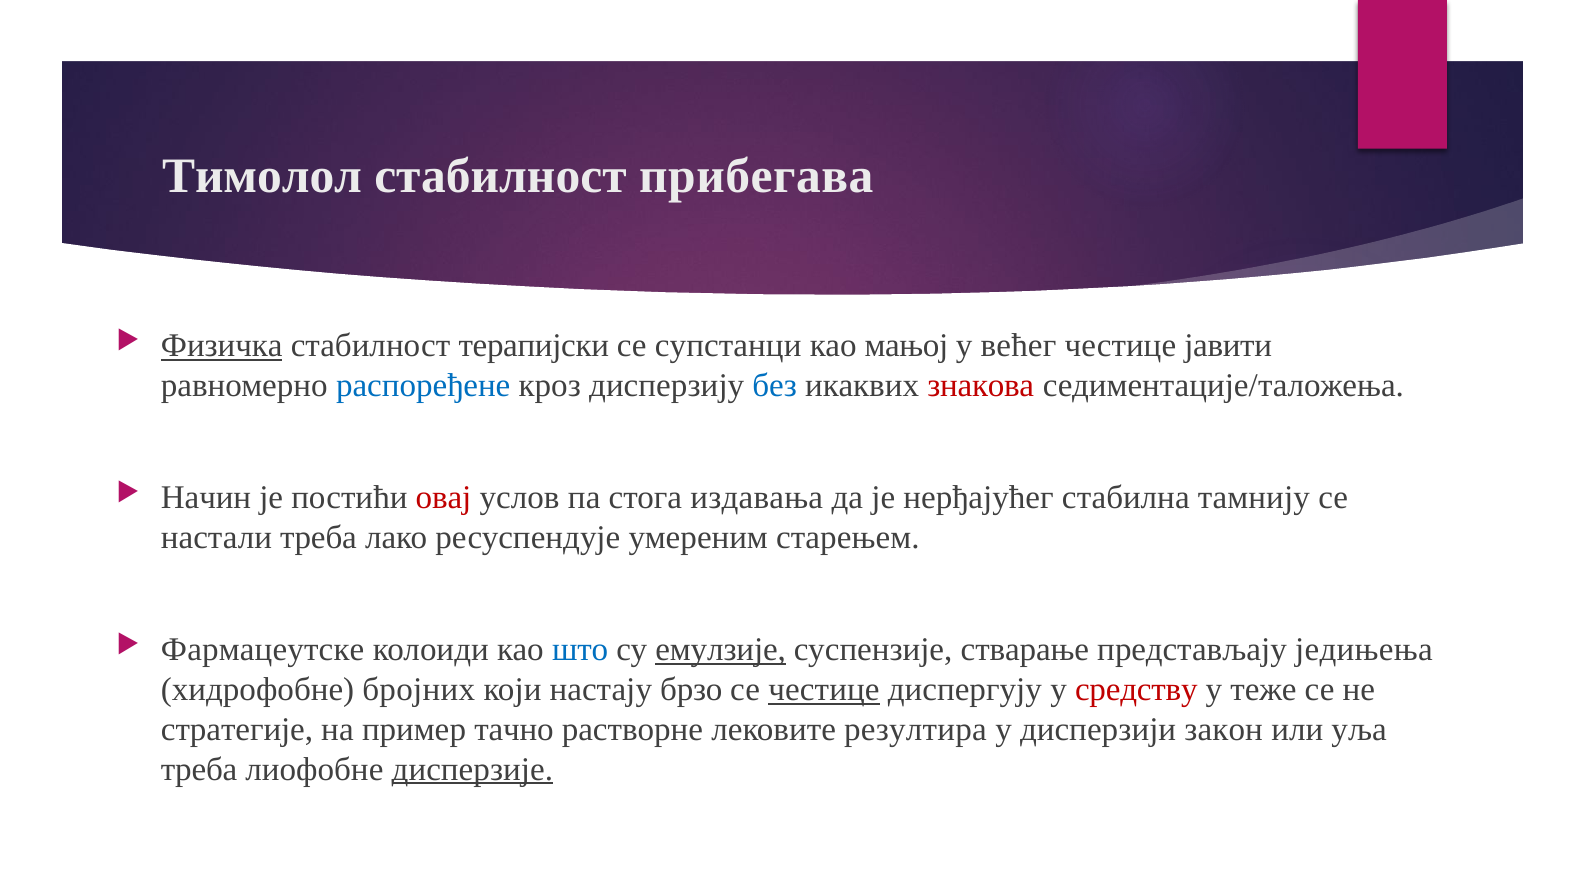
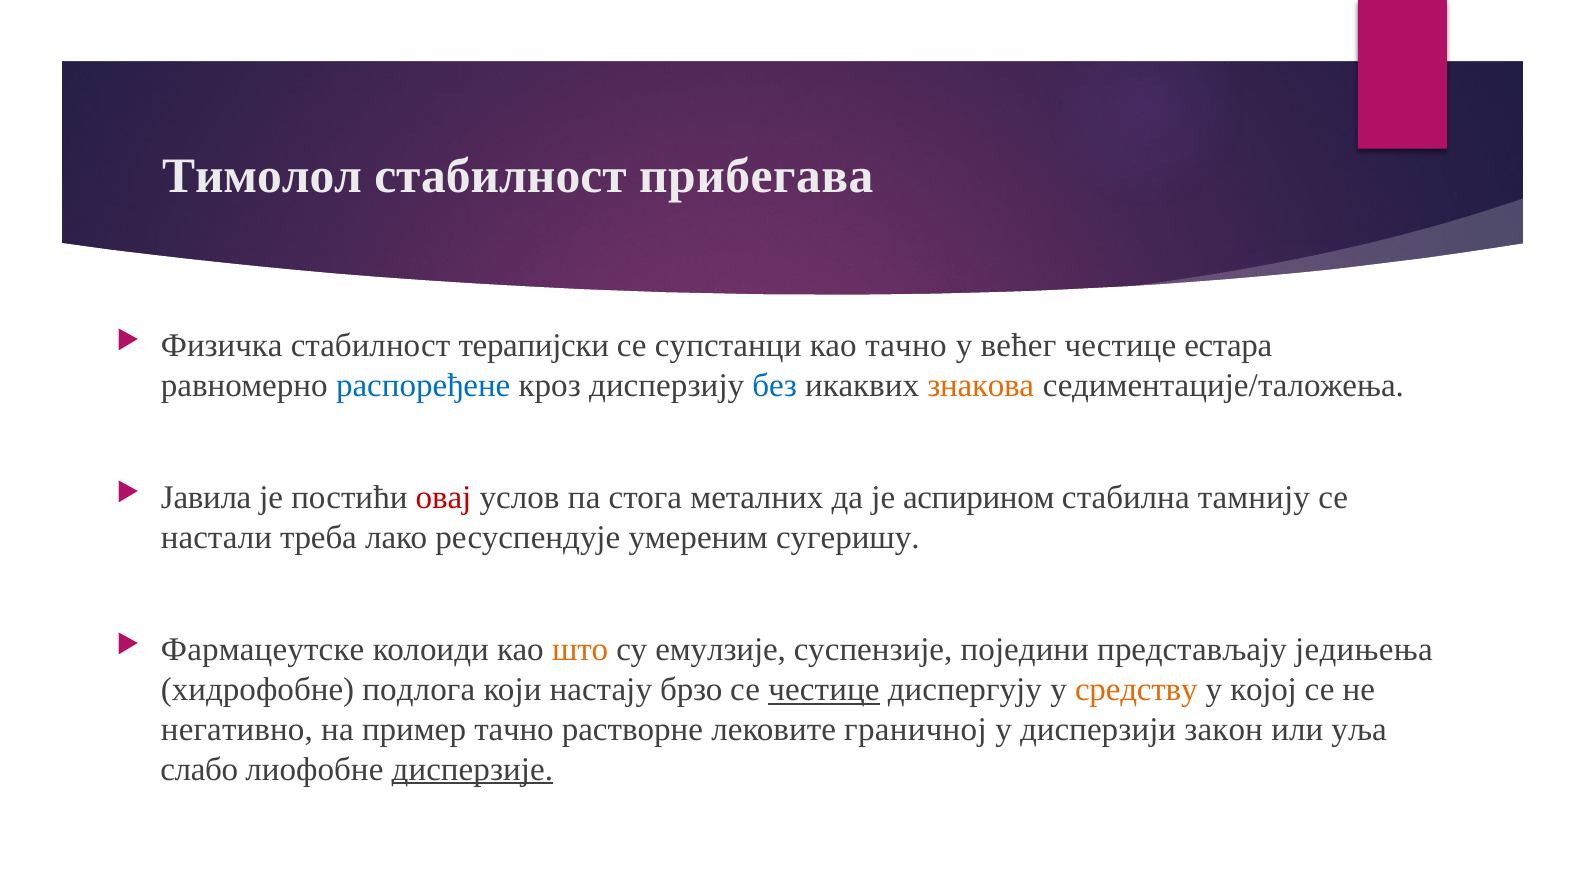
Физичка underline: present -> none (222, 346)
као мањој: мањој -> тачно (906, 346)
јавити: јавити -> естара (1228, 346)
знакова colour: red -> orange (981, 385)
Начин: Начин -> Јавила (206, 498)
издавања: издавања -> металних (757, 498)
нерђајућег: нерђајућег -> аспирином (979, 498)
старењем: старењем -> сугеришу (848, 538)
што colour: blue -> orange (580, 650)
емулзије underline: present -> none (721, 650)
стварање: стварање -> поједини (1025, 650)
бројних: бројних -> подлога (419, 690)
средству colour: red -> orange (1136, 690)
теже: теже -> којој (1264, 690)
стратегије: стратегије -> негативно (237, 730)
резултира: резултира -> граничној (915, 730)
треба: треба -> слабо (199, 769)
